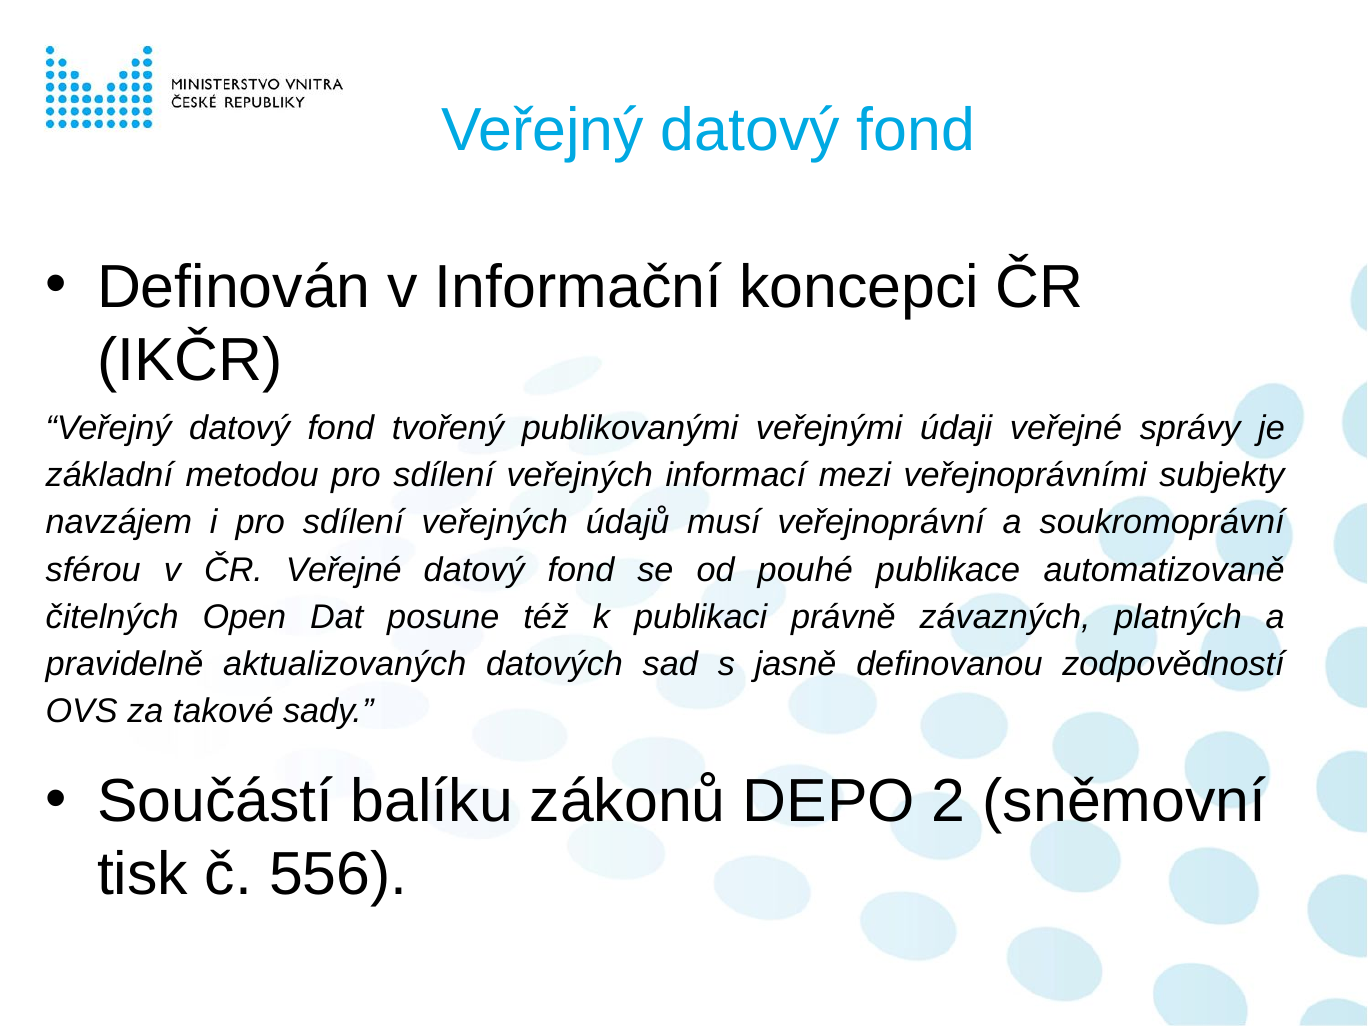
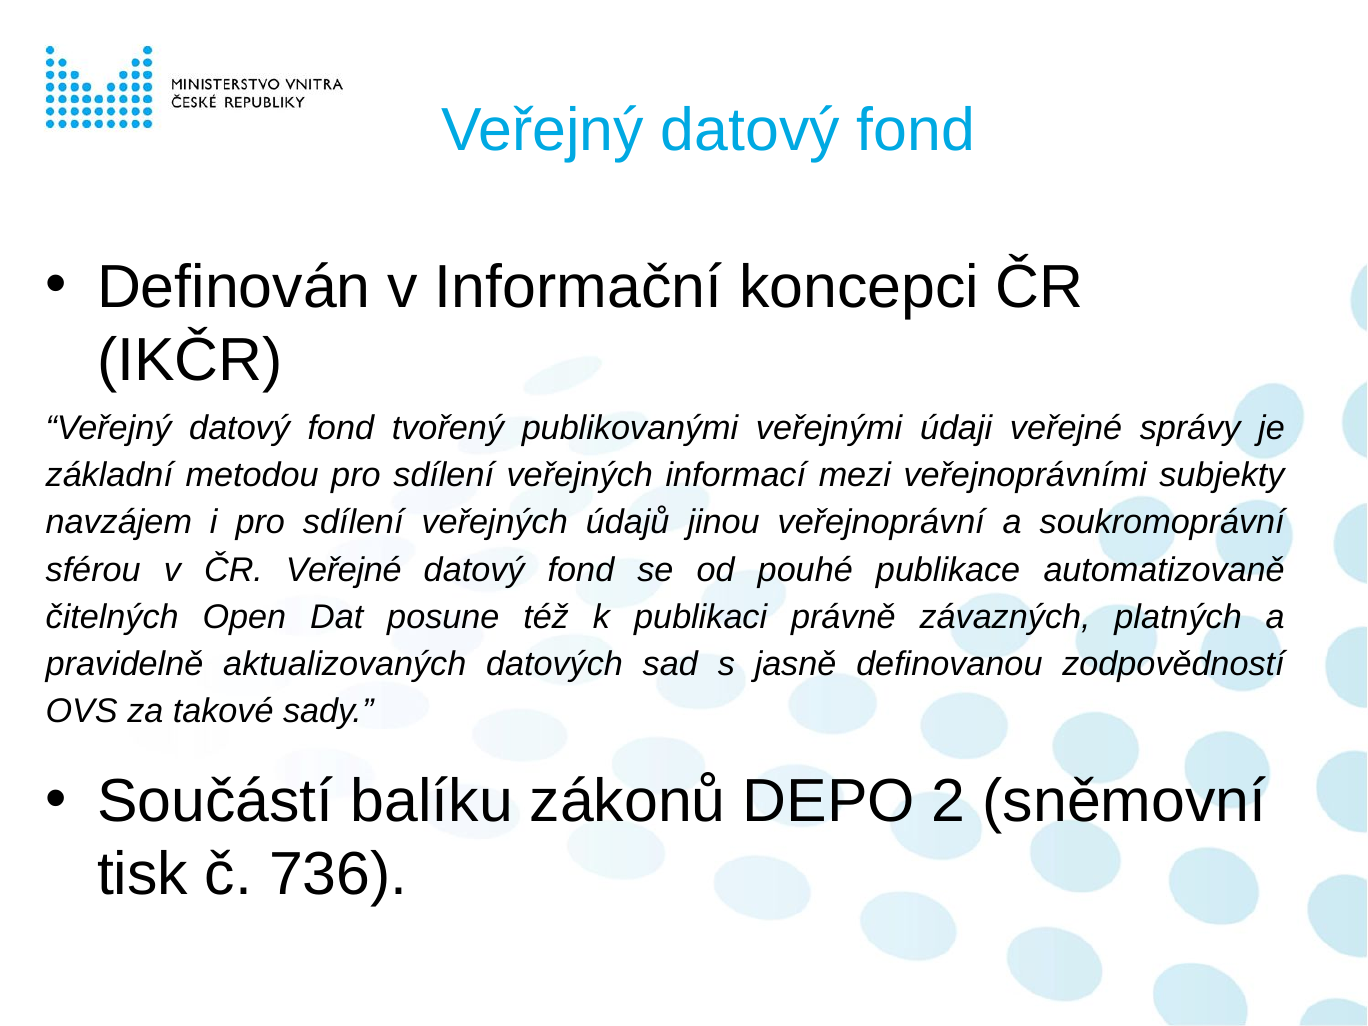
musí: musí -> jinou (724, 523)
556: 556 -> 736 (338, 874)
